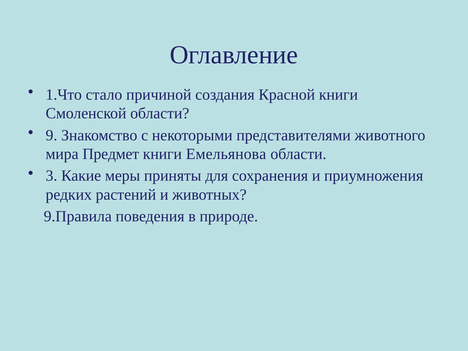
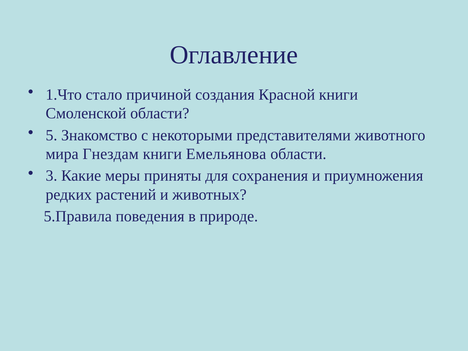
9: 9 -> 5 (51, 135)
Предмет: Предмет -> Гнездам (111, 154)
9.Правила: 9.Правила -> 5.Правила (78, 216)
